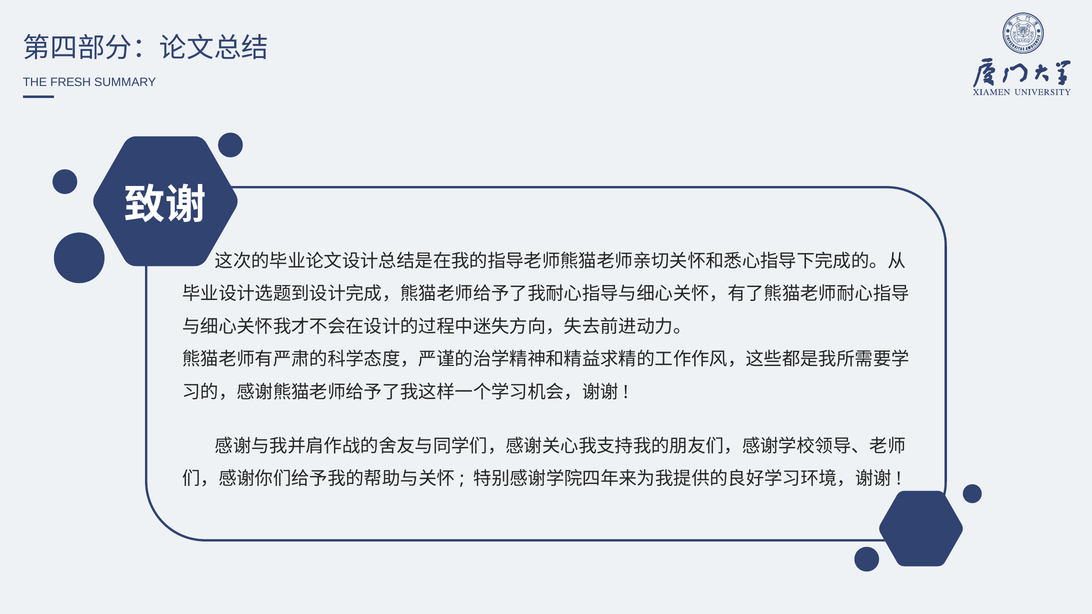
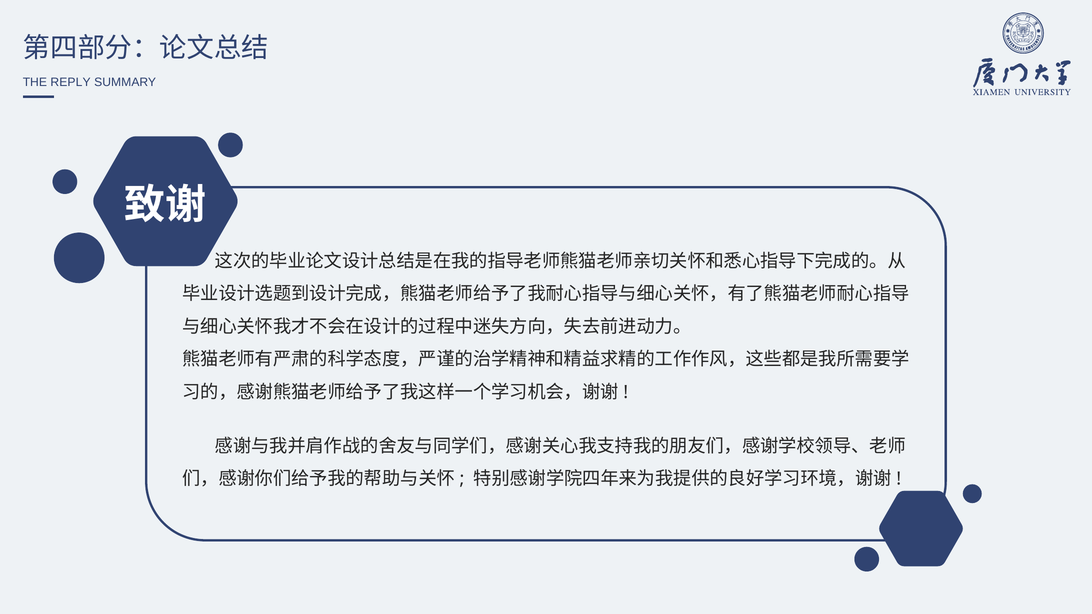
FRESH: FRESH -> REPLY (71, 82)
